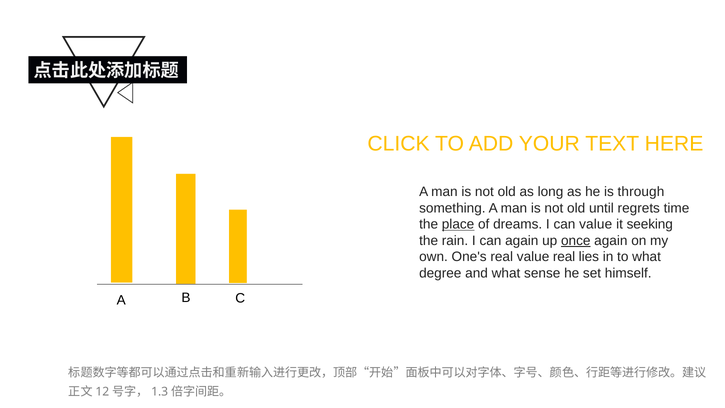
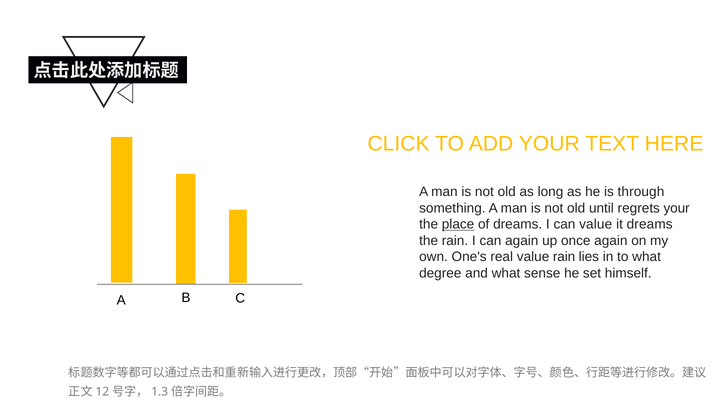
regrets time: time -> your (677, 208)
it seeking: seeking -> dreams (650, 224)
once underline: present -> none (576, 241)
value real: real -> rain (564, 257)
